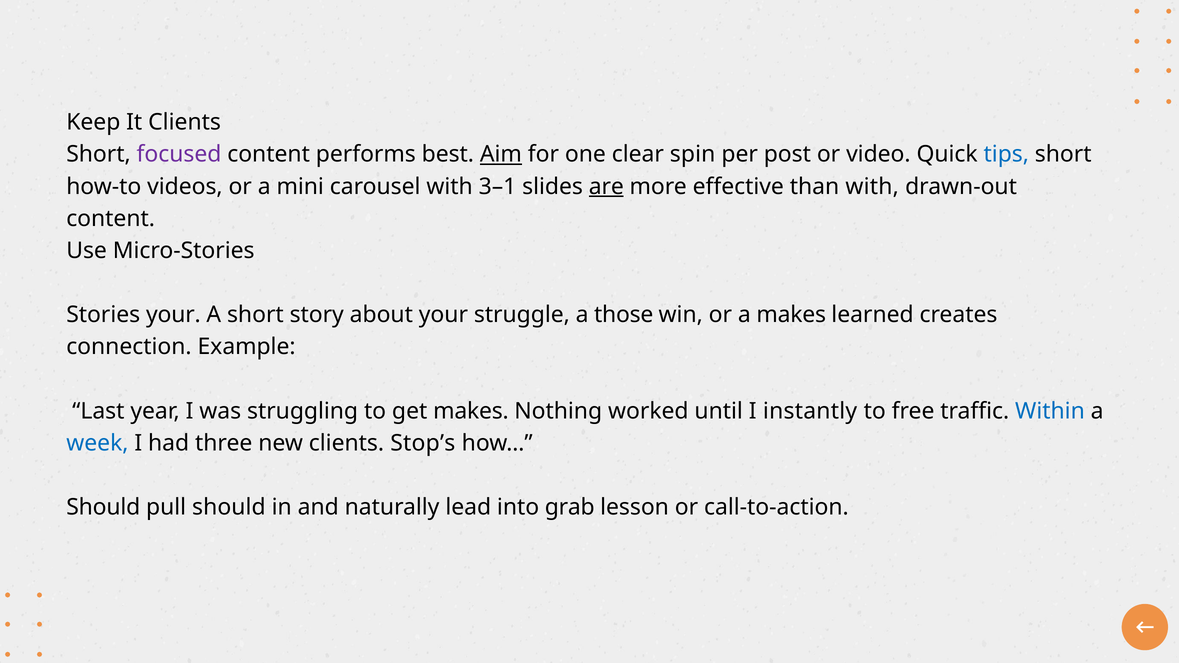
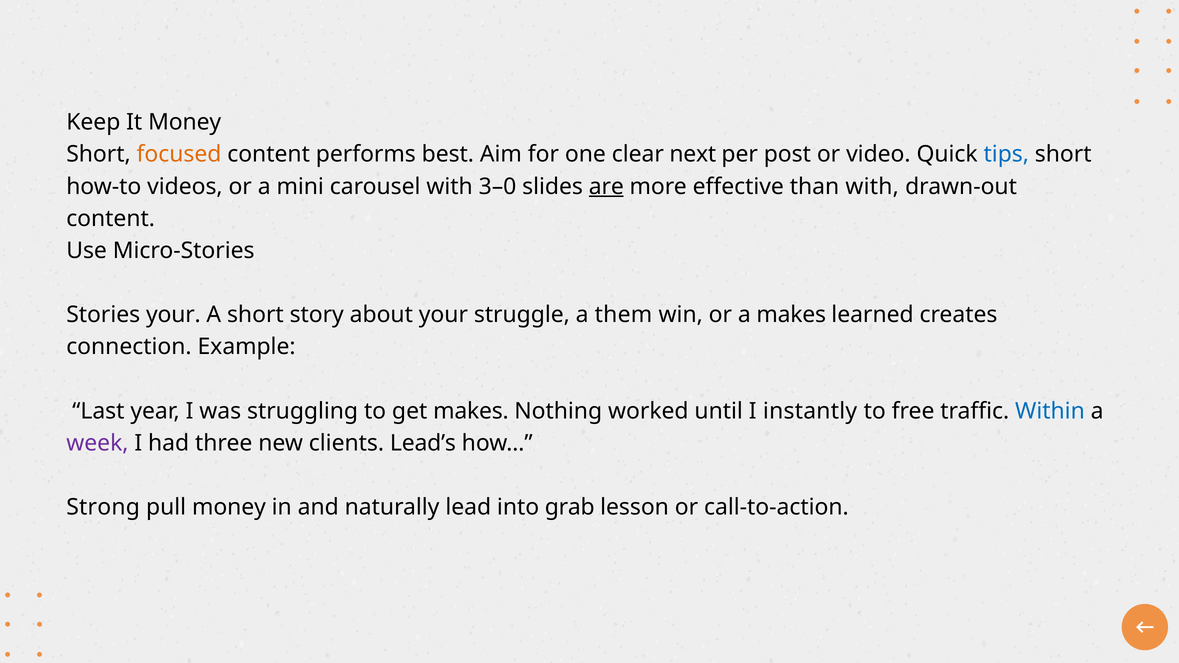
It Clients: Clients -> Money (185, 122)
focused colour: purple -> orange (179, 154)
Aim underline: present -> none (501, 154)
spin: spin -> next (693, 154)
3–1: 3–1 -> 3–0 (497, 187)
those: those -> them (623, 315)
week colour: blue -> purple (97, 443)
Stop’s: Stop’s -> Lead’s (423, 443)
Should: Should -> Strong (103, 507)
pull should: should -> money (229, 507)
